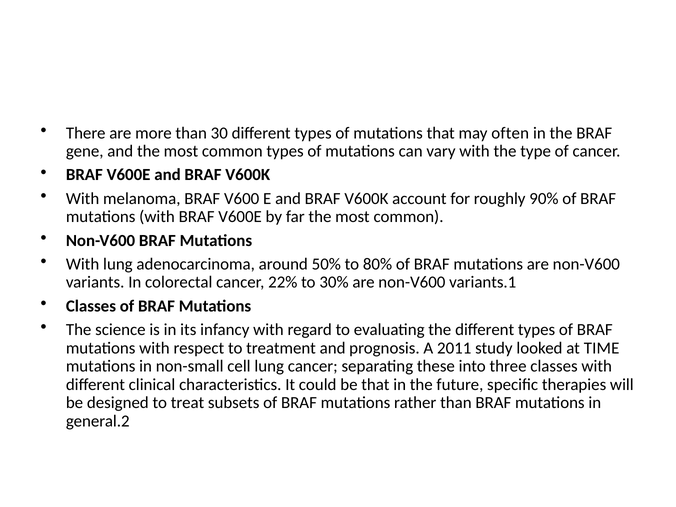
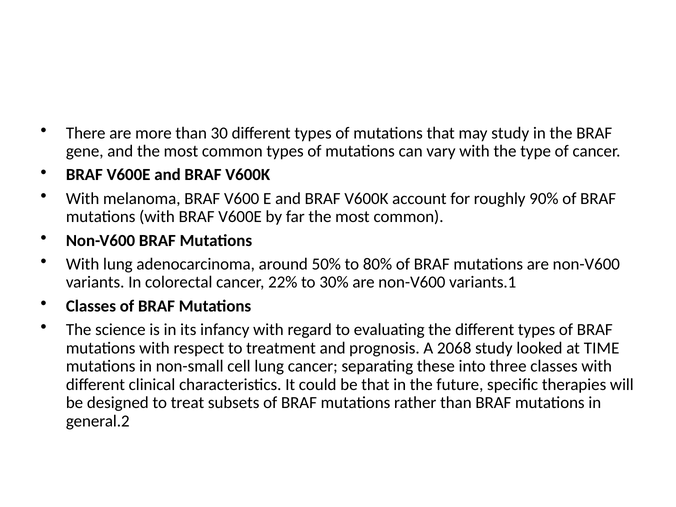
may often: often -> study (510, 133)
2011: 2011 -> 2068 (454, 348)
